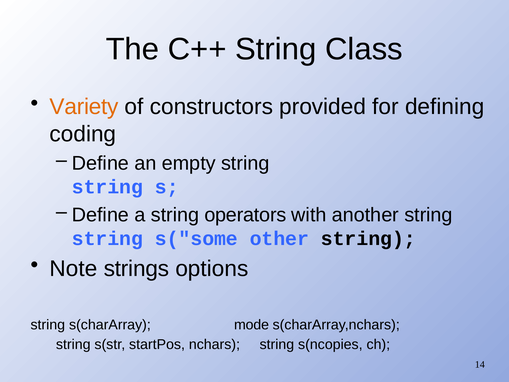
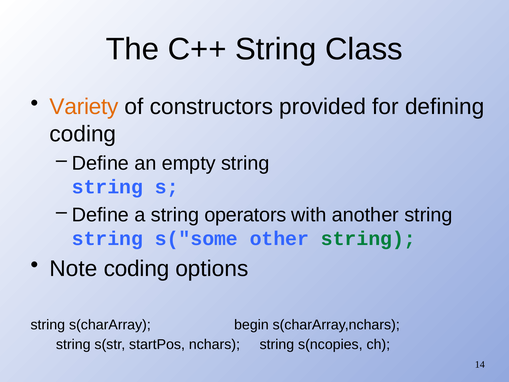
string colour: black -> green (368, 238)
Note strings: strings -> coding (137, 269)
mode: mode -> begin (251, 325)
